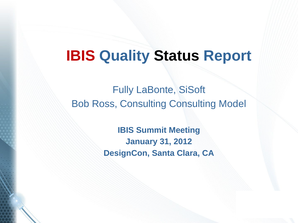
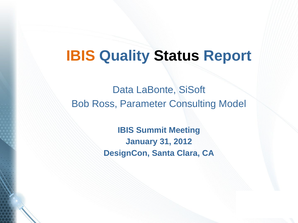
IBIS colour: red -> orange (81, 56)
Fully: Fully -> Data (123, 90)
Ross Consulting: Consulting -> Parameter (143, 104)
